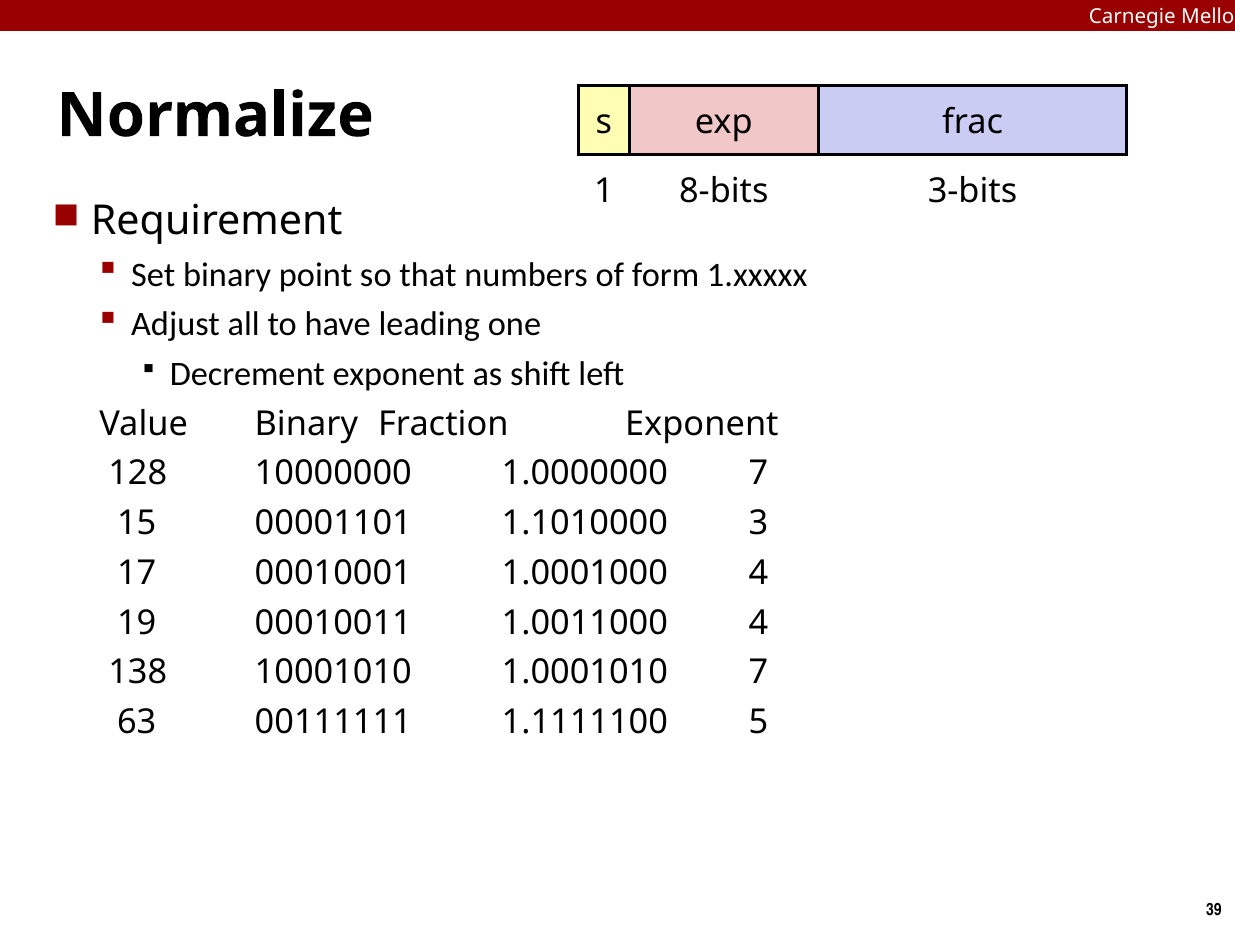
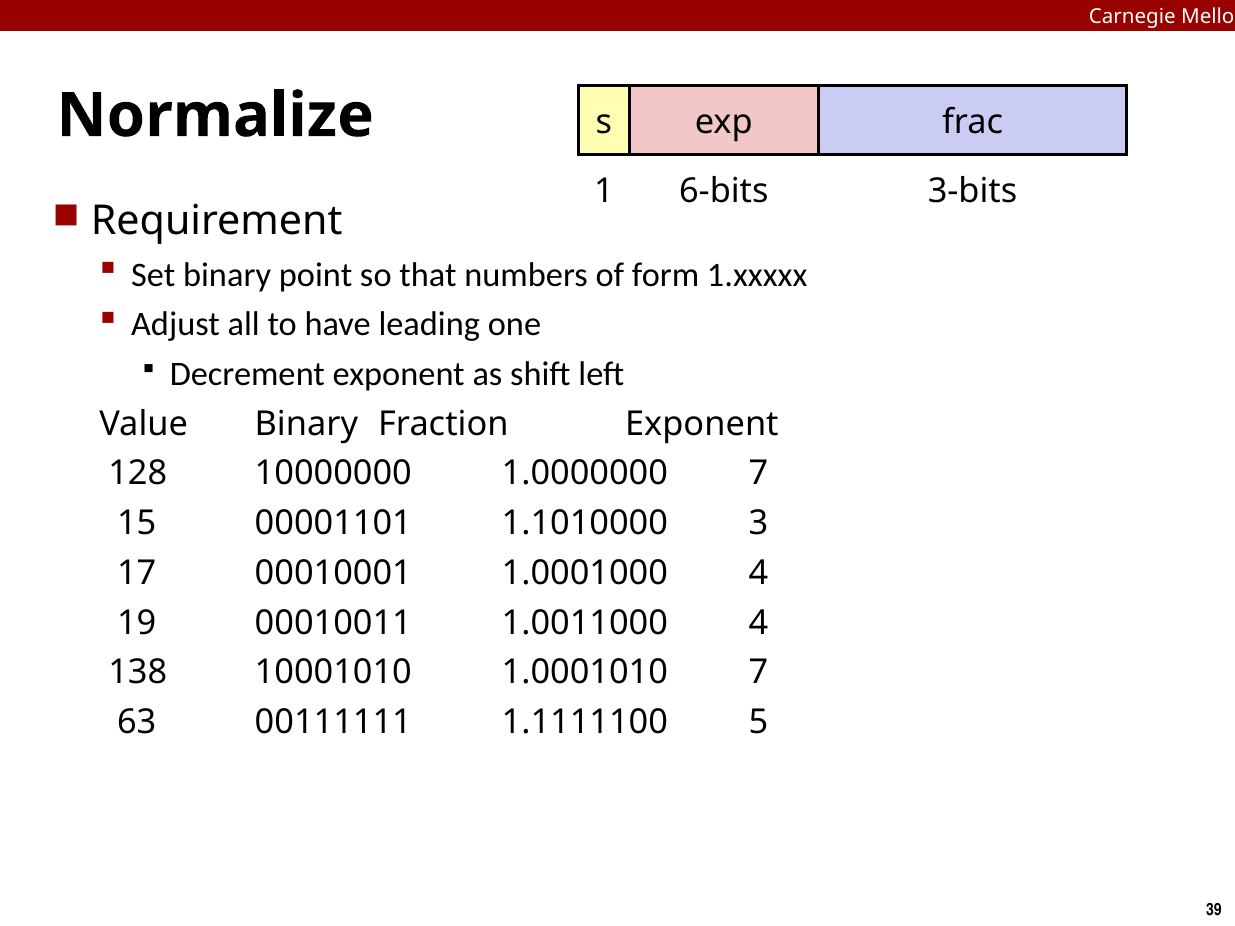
8-bits: 8-bits -> 6-bits (724, 191)
